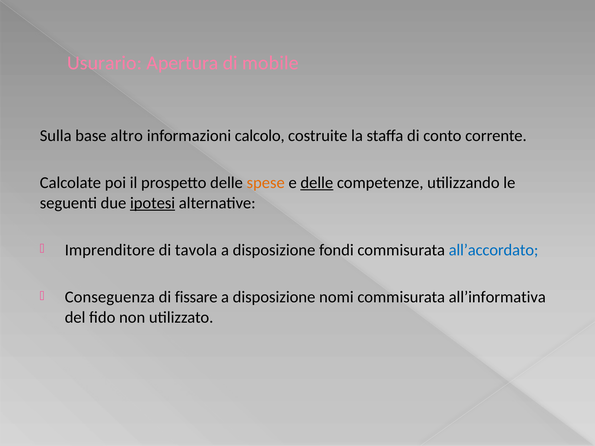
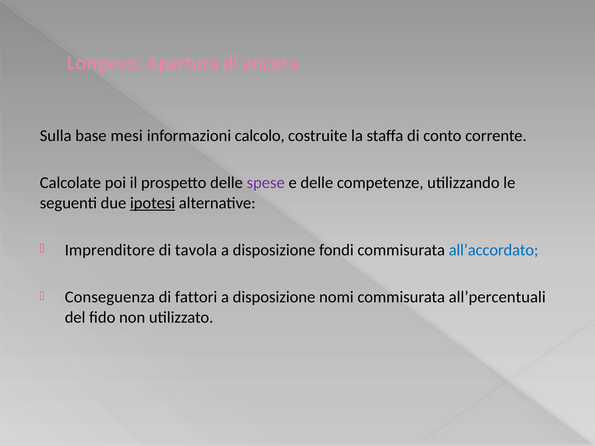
Usurario: Usurario -> Longevo (105, 63)
mobile: mobile -> ancora (270, 63)
altro: altro -> mesi (127, 136)
spese colour: orange -> purple (266, 183)
delle underline: present -> none (317, 183)
fissare: fissare -> fattori (196, 297)
all’informativa: all’informativa -> all’percentuali (497, 297)
